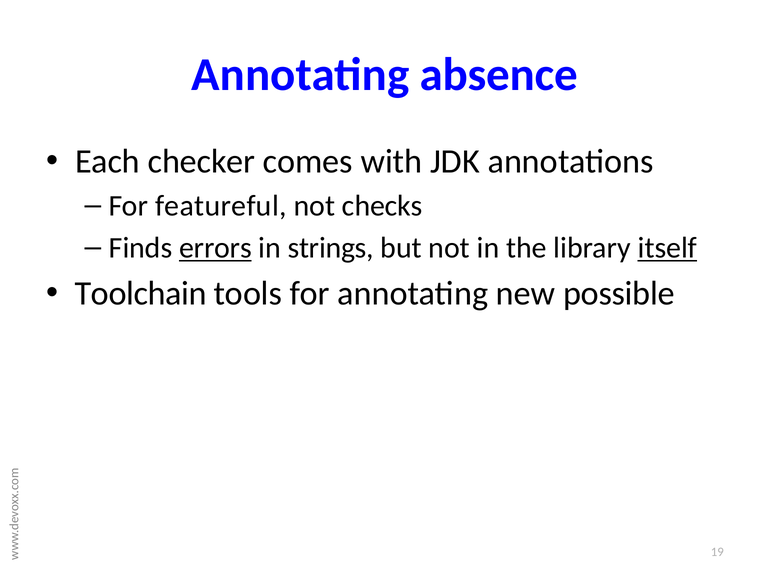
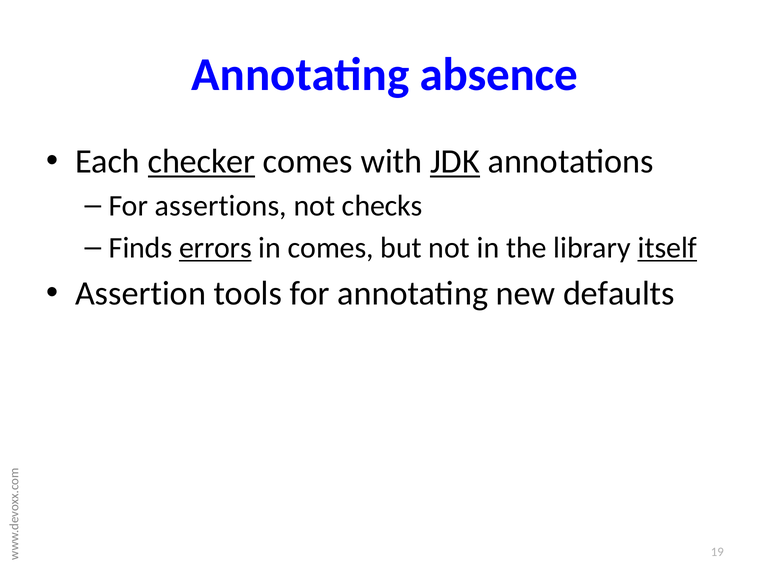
checker underline: none -> present (201, 162)
JDK underline: none -> present (455, 162)
featureful: featureful -> assertions (221, 206)
in strings: strings -> comes (331, 248)
Toolchain: Toolchain -> Assertion (141, 293)
possible: possible -> defaults (619, 293)
